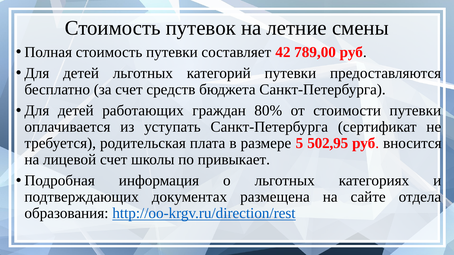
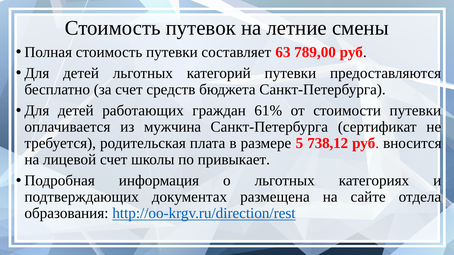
42: 42 -> 63 (283, 52)
80%: 80% -> 61% (268, 111)
уступать: уступать -> мужчина (173, 127)
502,95: 502,95 -> 738,12 (328, 143)
